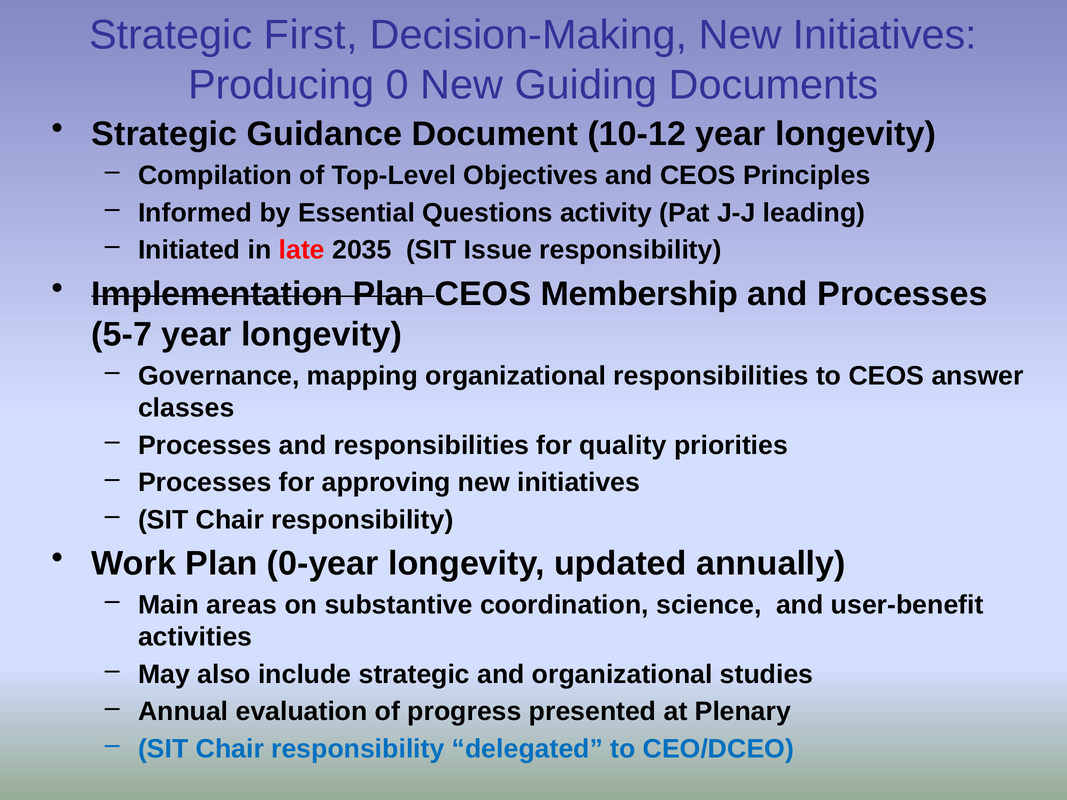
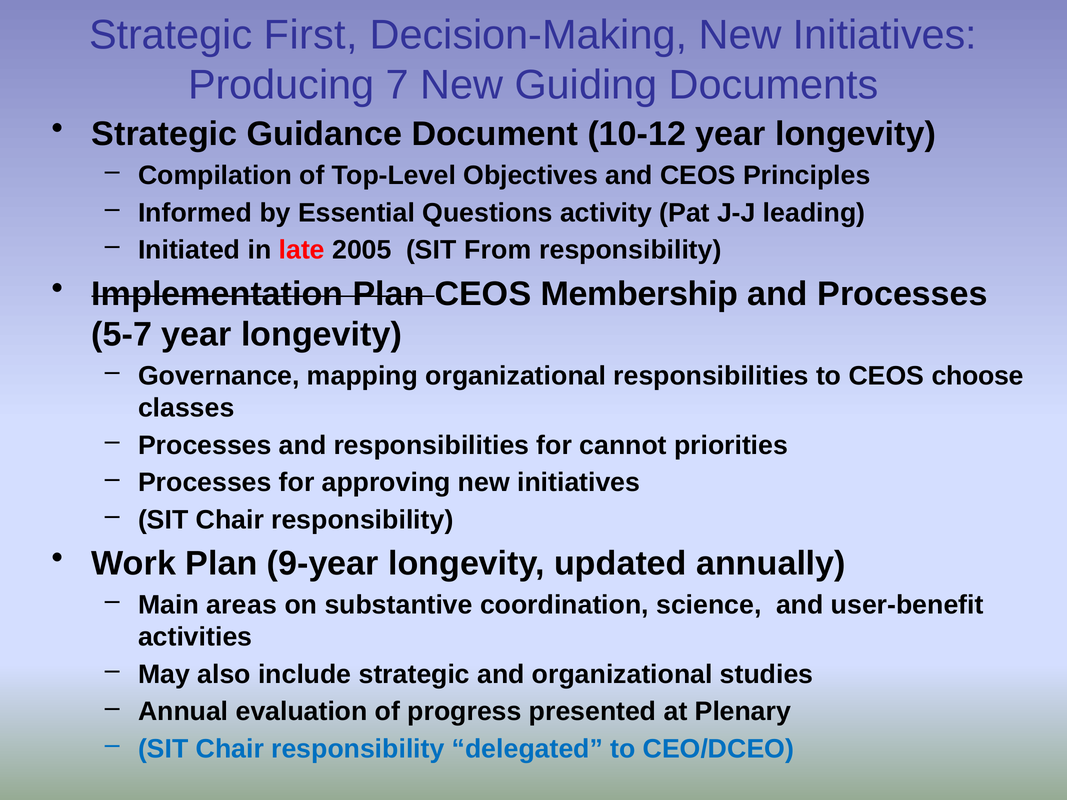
0: 0 -> 7 (397, 85)
2035: 2035 -> 2005 (362, 250)
Issue: Issue -> From (498, 250)
answer: answer -> choose (978, 376)
quality: quality -> cannot (623, 445)
0-year: 0-year -> 9-year (323, 564)
